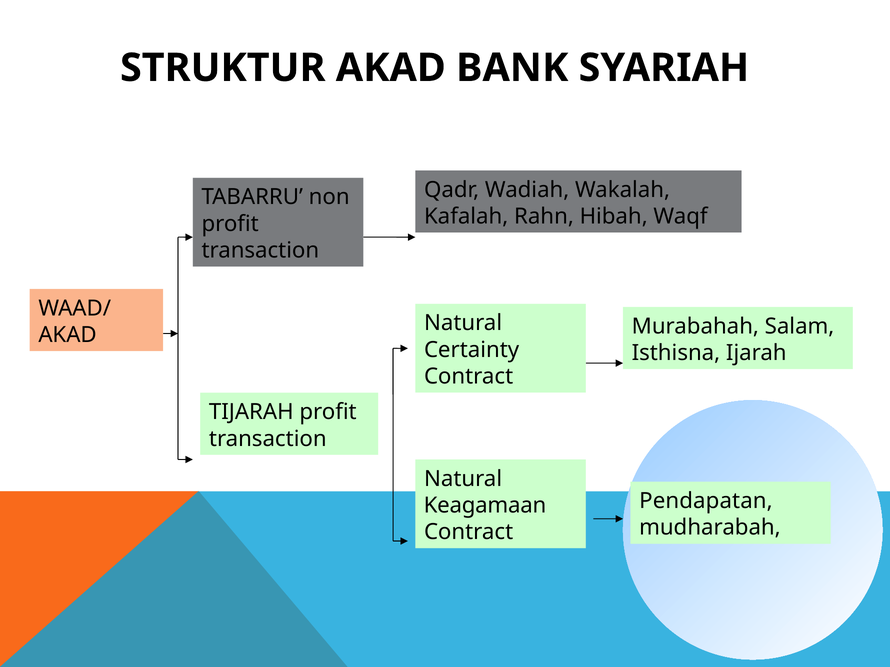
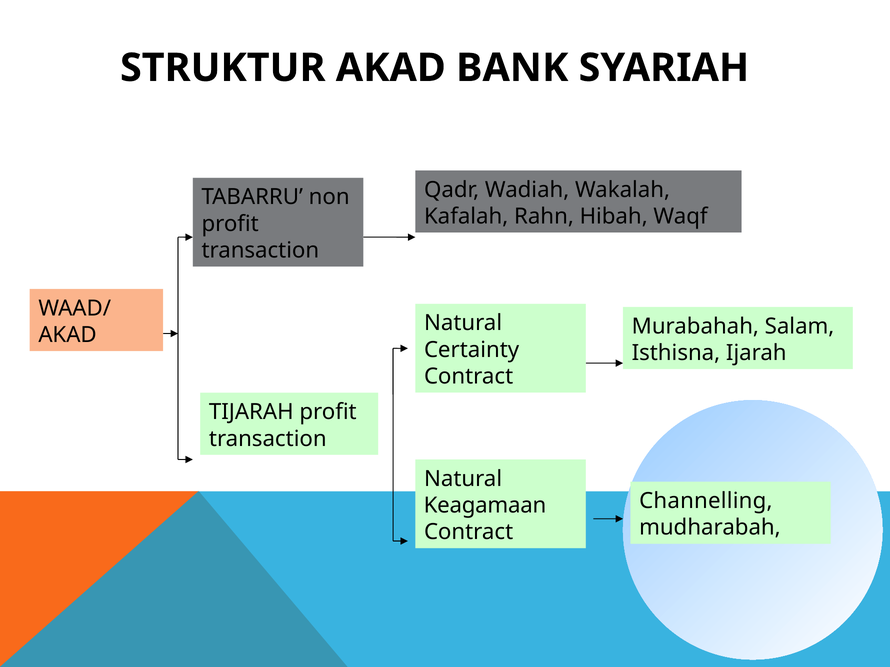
Pendapatan: Pendapatan -> Channelling (706, 501)
